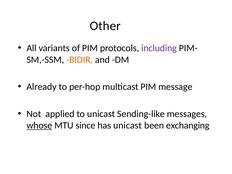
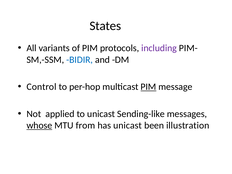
Other: Other -> States (105, 26)
BIDIR colour: orange -> blue (80, 60)
Already: Already -> Control (42, 87)
PIM underline: none -> present (148, 87)
since: since -> from (85, 125)
exchanging: exchanging -> illustration (188, 125)
